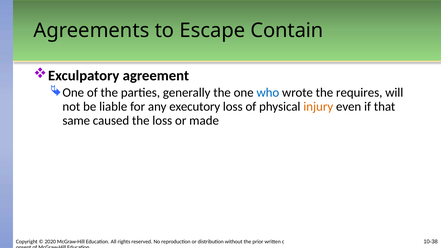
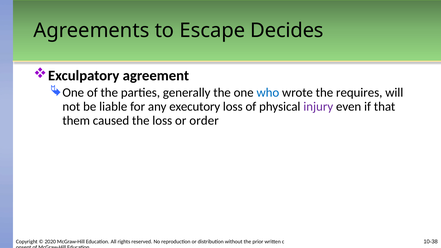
Contain: Contain -> Decides (287, 30)
injury colour: orange -> purple (318, 107)
same: same -> them (76, 121)
made: made -> order (204, 121)
